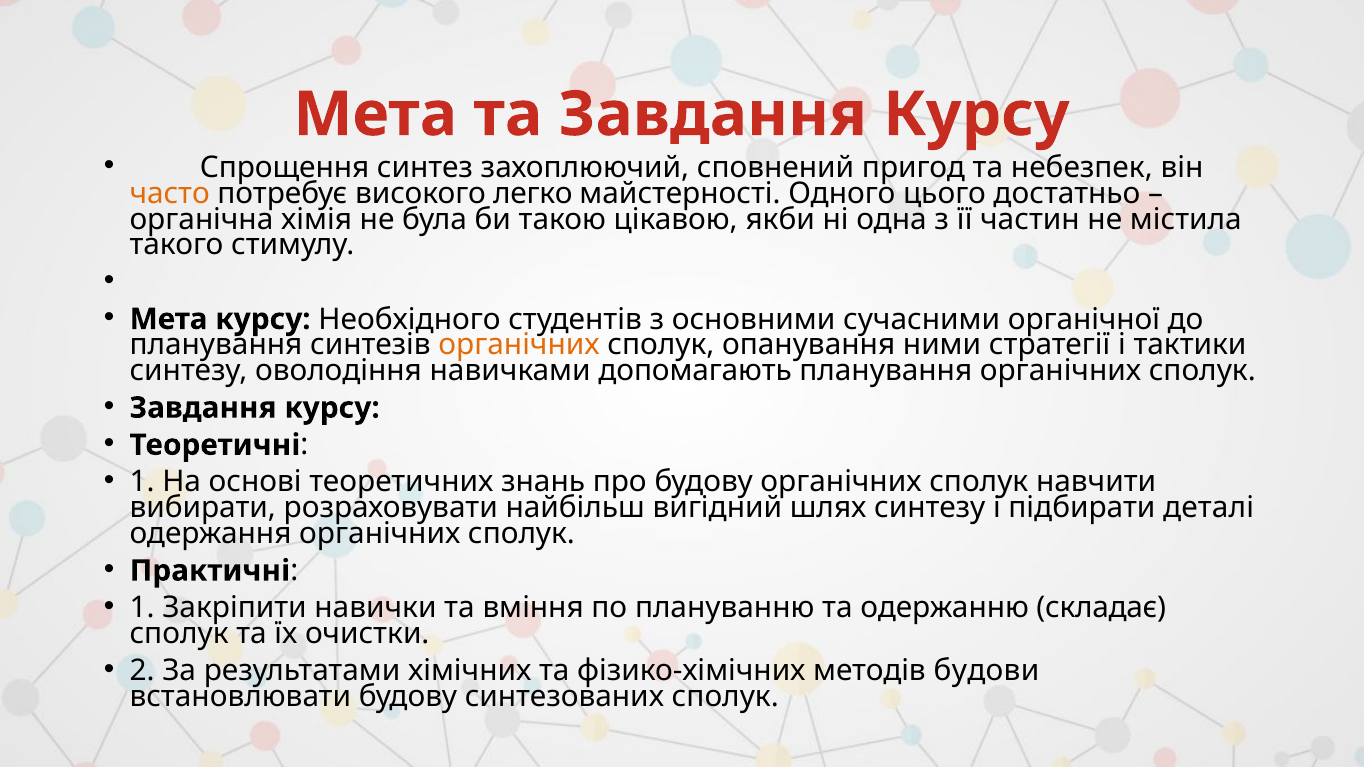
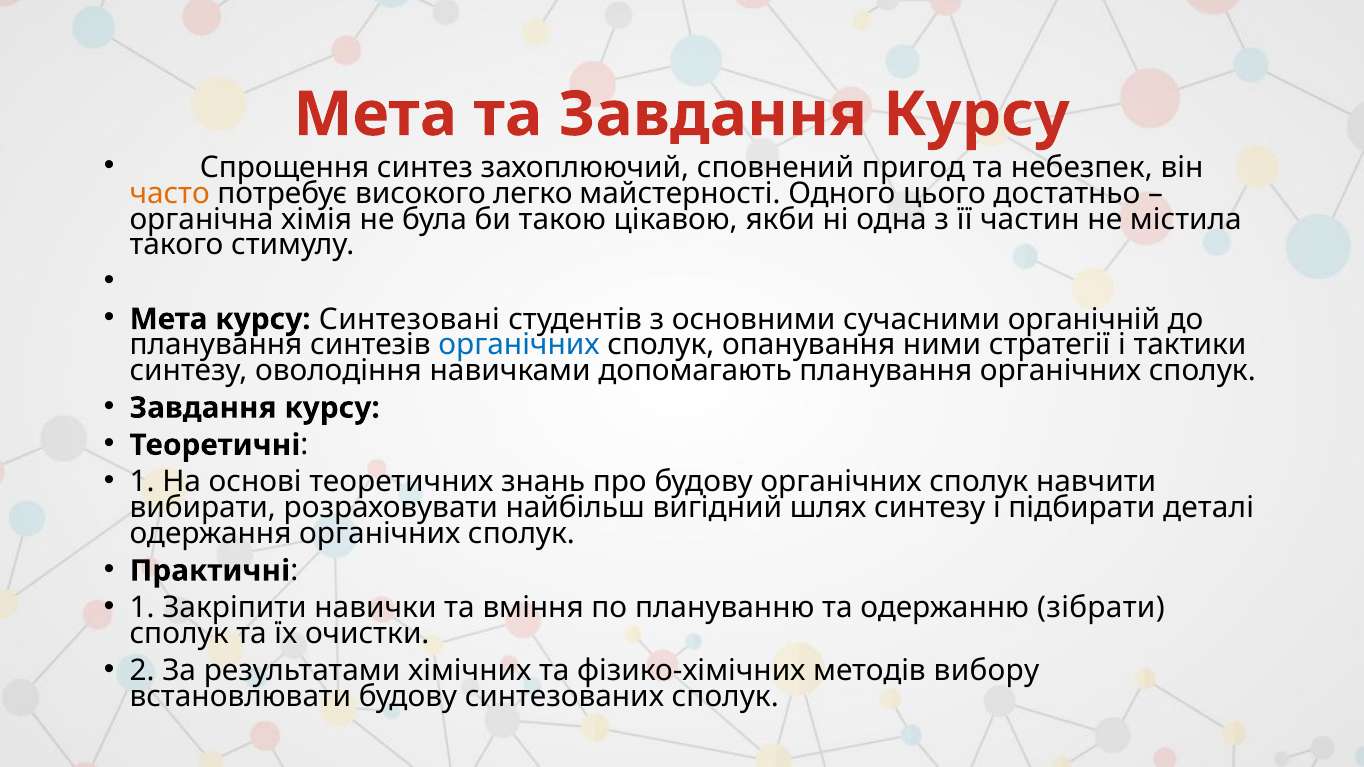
Необхідного: Необхідного -> Синтезовані (409, 319)
органічної: органічної -> органічній (1084, 319)
органічних colour: orange -> blue (519, 345)
складає: складає -> зібрати (1101, 608)
будови: будови -> вибору (987, 671)
